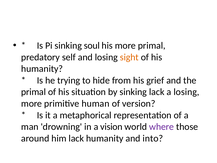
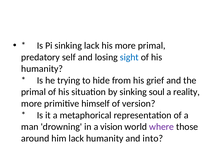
sinking soul: soul -> lack (92, 46)
sight colour: orange -> blue (129, 57)
sinking lack: lack -> soul (157, 92)
a losing: losing -> reality (187, 92)
human: human -> himself (96, 103)
